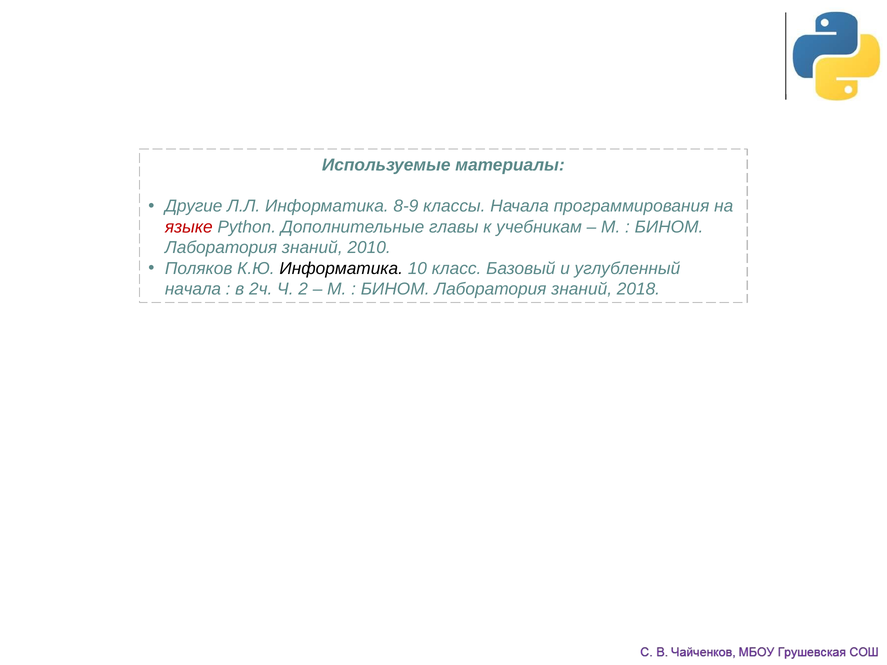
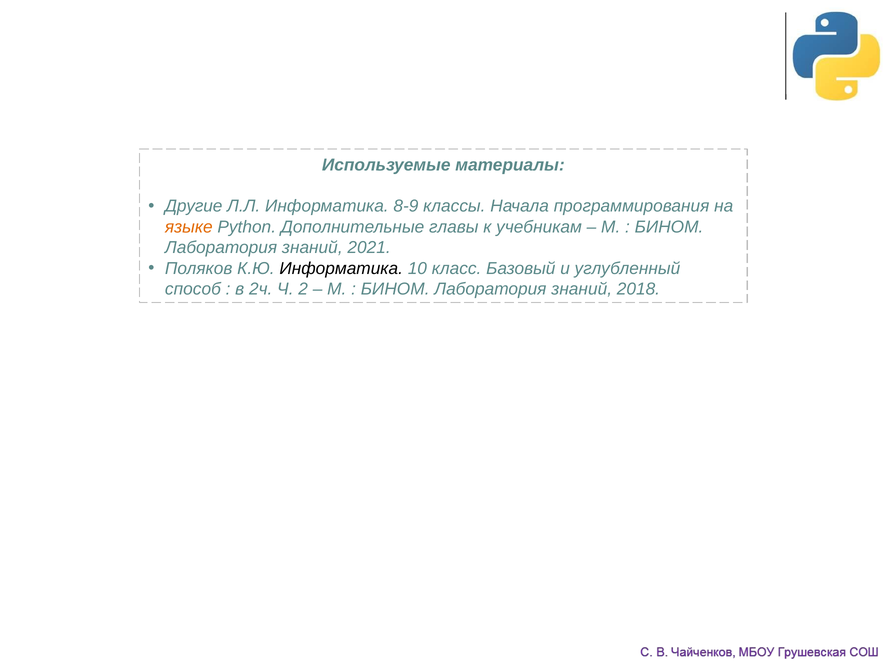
языке colour: red -> orange (189, 227)
2010: 2010 -> 2021 (369, 248)
начала: начала -> способ (193, 289)
